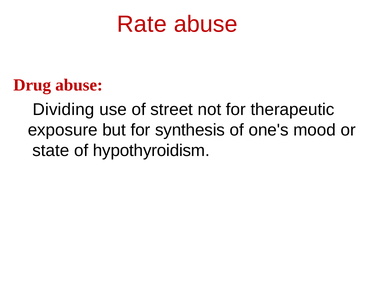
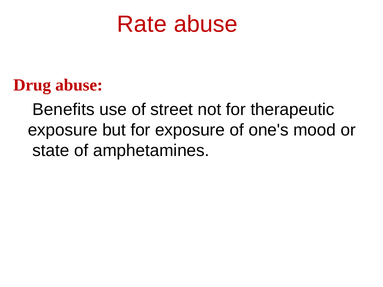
Dividing: Dividing -> Benefits (64, 110)
for synthesis: synthesis -> exposure (190, 130)
hypothyroidism: hypothyroidism -> amphetamines (151, 151)
